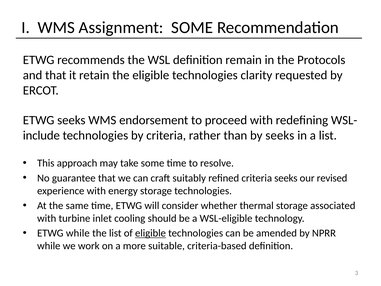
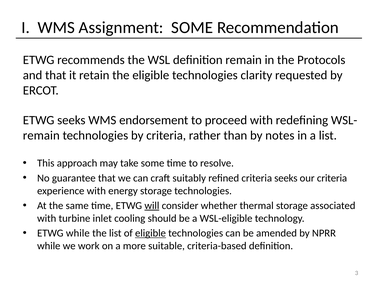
include: include -> remain (41, 135)
by seeks: seeks -> notes (280, 135)
our revised: revised -> criteria (332, 178)
will underline: none -> present (152, 205)
